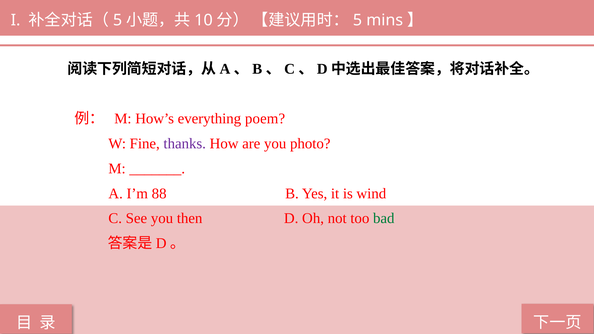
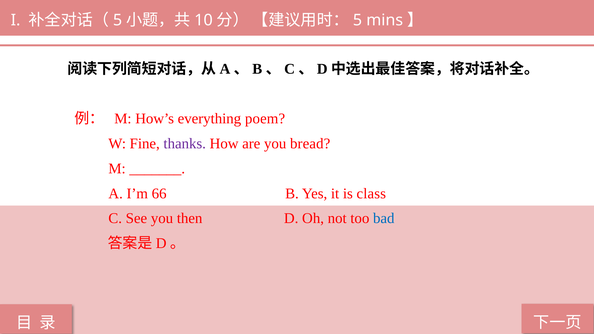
photo: photo -> bread (310, 144)
88: 88 -> 66 (159, 194)
wind: wind -> class (371, 194)
bad colour: green -> blue (384, 219)
